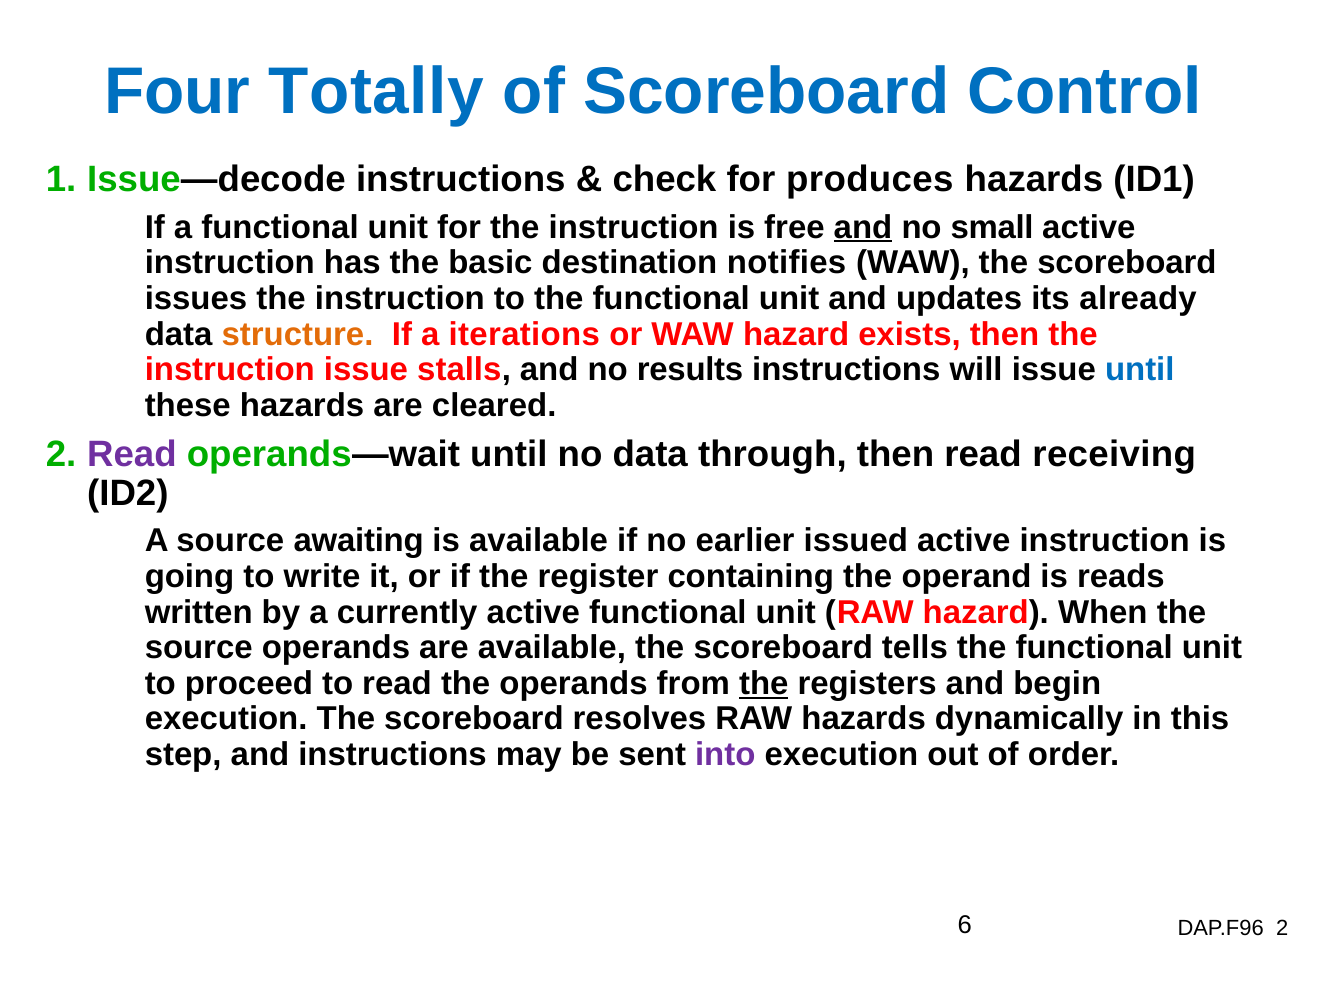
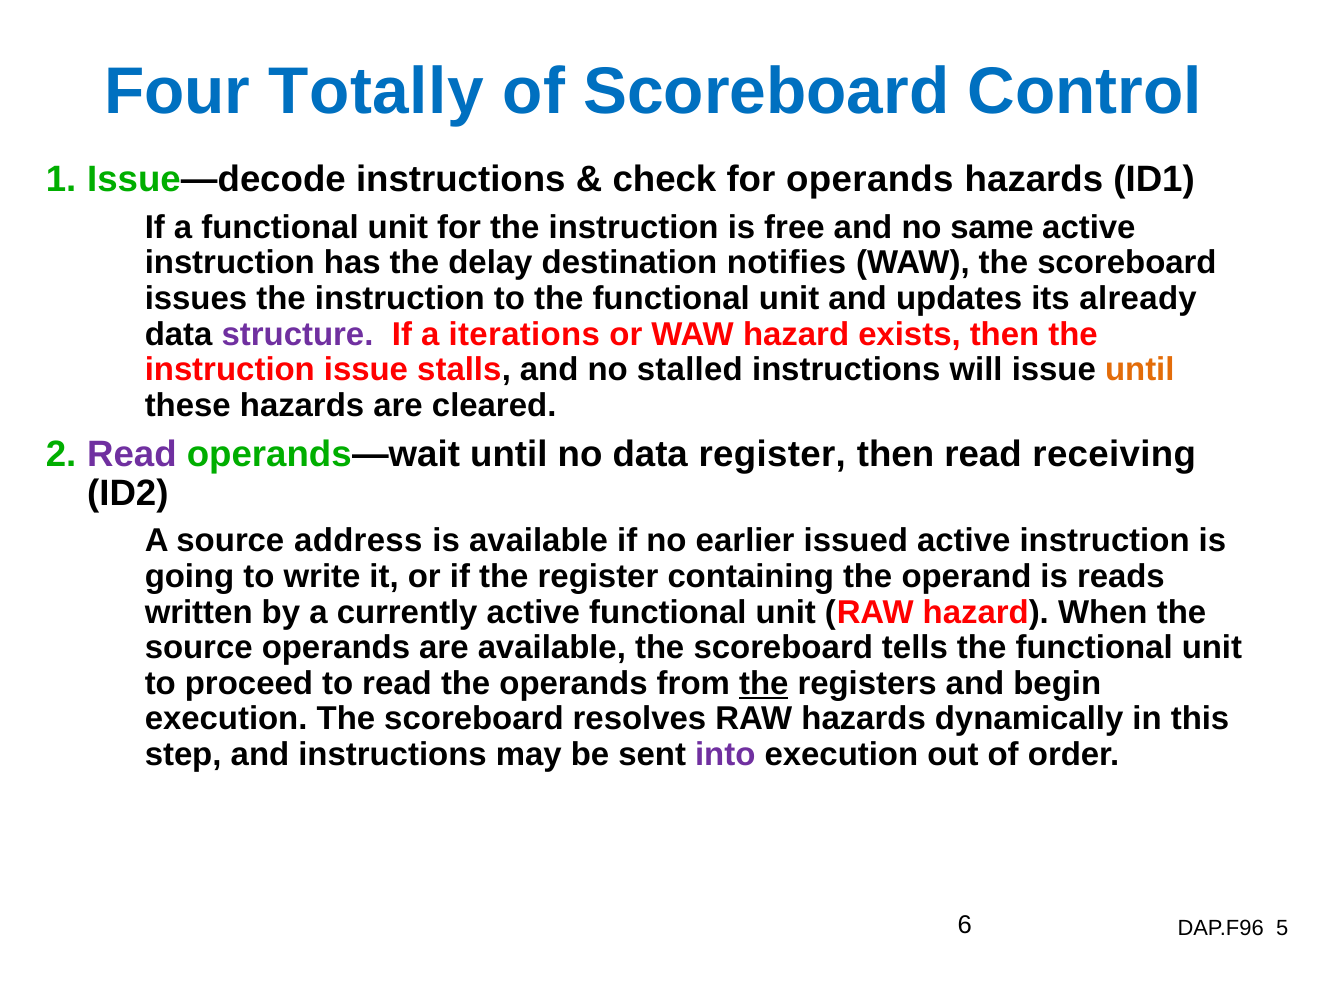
for produces: produces -> operands (870, 180)
and underline: present -> none (863, 227)
small: small -> same (992, 227)
basic: basic -> delay (490, 263)
structure colour: orange -> purple (298, 334)
results: results -> stalled (690, 370)
until colour: blue -> orange (1140, 370)
data through: through -> register (772, 454)
awaiting: awaiting -> address (358, 541)
2: 2 -> 5 (1282, 928)
